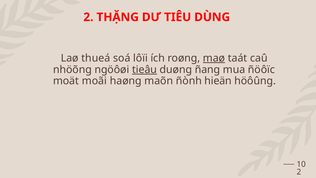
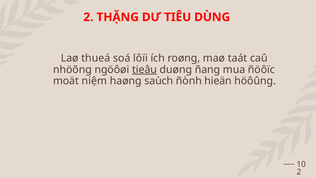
maø underline: present -> none (214, 58)
moãi: moãi -> niệm (94, 81)
maõn: maõn -> saùch (159, 81)
